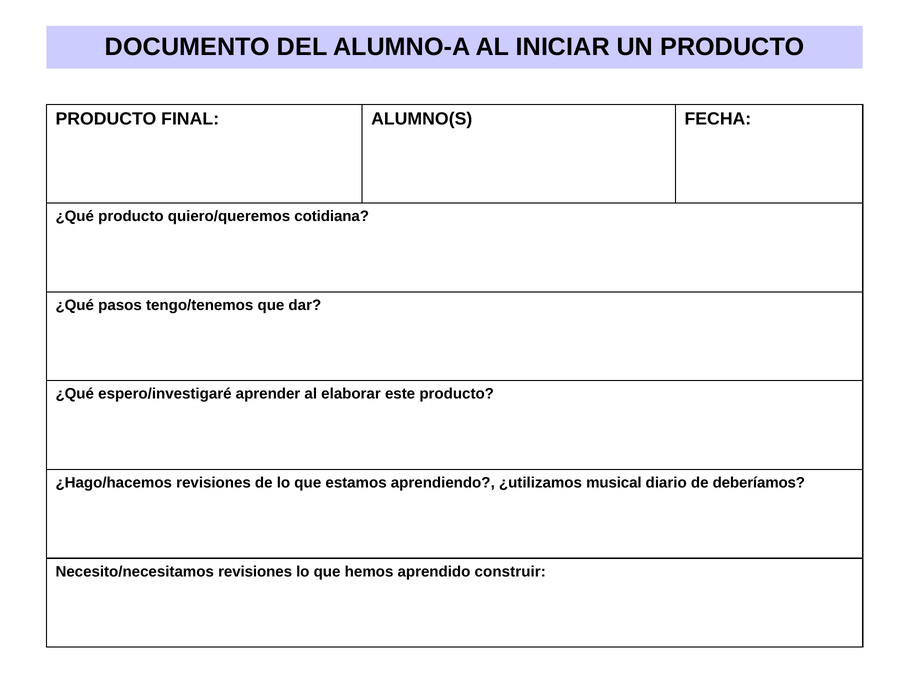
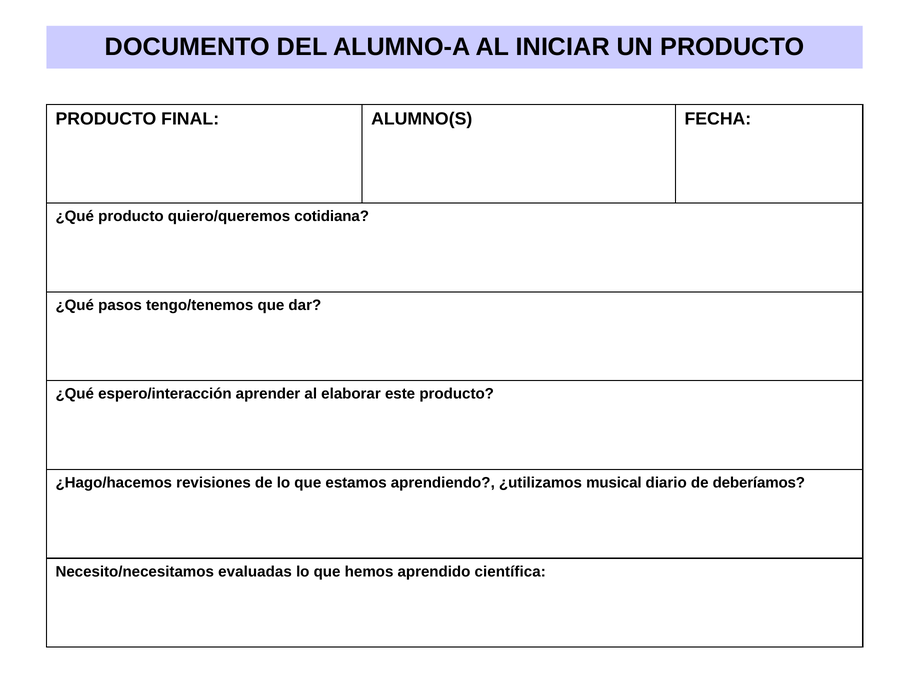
espero/investigaré: espero/investigaré -> espero/interacción (165, 394)
Necesito/necesitamos revisiones: revisiones -> evaluadas (255, 572)
construir: construir -> científica (510, 572)
